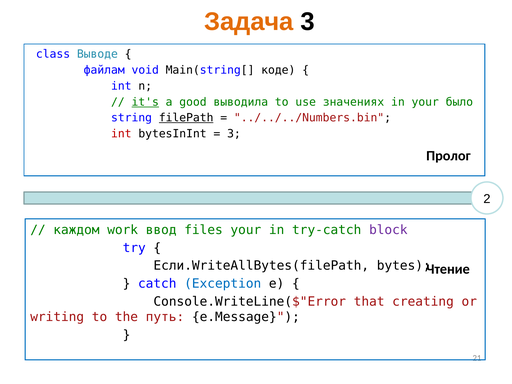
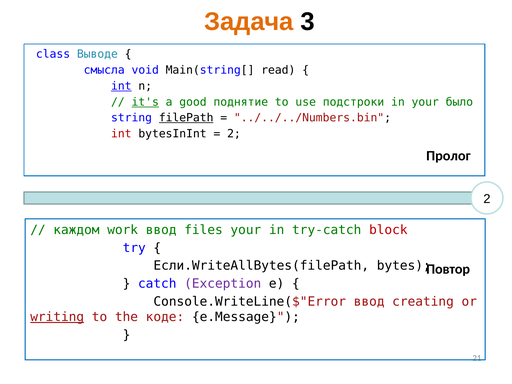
файлам: файлам -> смысла (104, 70)
коде: коде -> read (278, 70)
int underline: none -> present (121, 86)
выводила: выводила -> поднятие (241, 102)
значениях: значениях -> подстроки (353, 102)
3: 3 -> 2 (234, 134)
block colour: purple -> red (388, 230)
Чтение: Чтение -> Повтор (448, 269)
Exception colour: blue -> purple (223, 284)
Console.WriteLine($"Error that: that -> ввод (369, 302)
writing underline: none -> present (57, 317)
путь: путь -> коде (165, 317)
